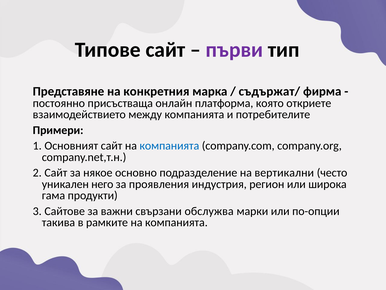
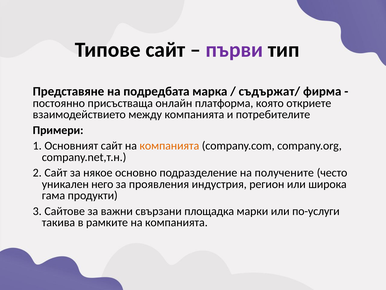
конкретния: конкретния -> подредбата (156, 91)
компаниятa colour: blue -> orange (169, 146)
вертикални: вертикални -> получените (284, 173)
обслужва: обслужва -> площадка (209, 211)
по-опции: по-опции -> по-услуги (316, 211)
